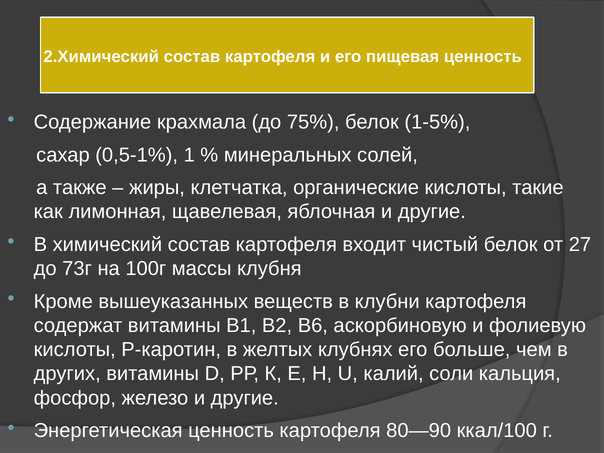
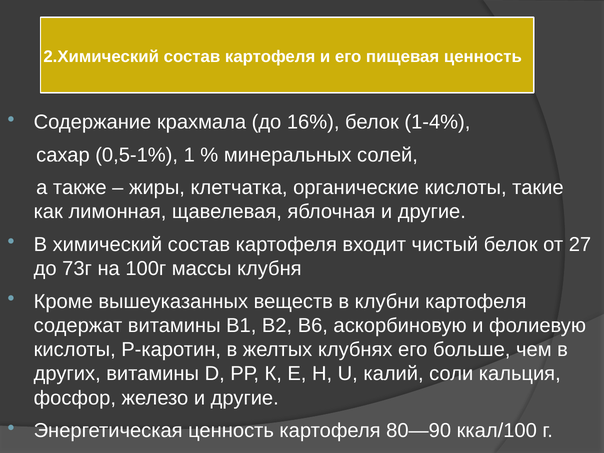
75%: 75% -> 16% (313, 122)
1-5%: 1-5% -> 1-4% (437, 122)
